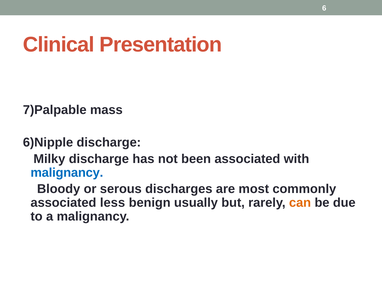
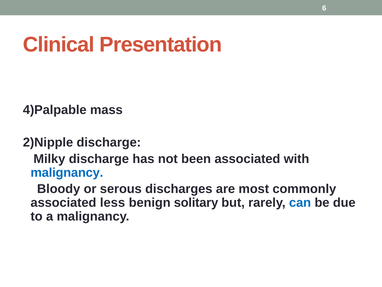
7)Palpable: 7)Palpable -> 4)Palpable (55, 110)
6)Nipple: 6)Nipple -> 2)Nipple (48, 142)
usually: usually -> solitary (196, 202)
can colour: orange -> blue (300, 202)
